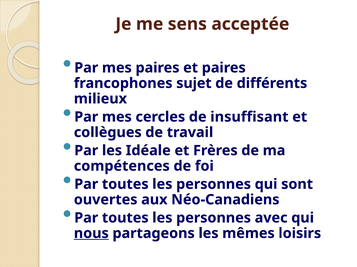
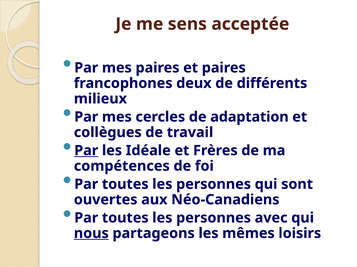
sujet: sujet -> deux (194, 83)
insuffisant: insuffisant -> adaptation (249, 117)
Par underline: none -> present (86, 151)
